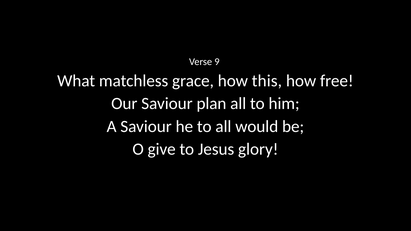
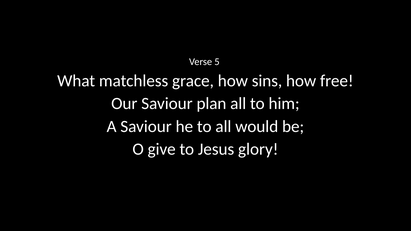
9: 9 -> 5 (217, 62)
this: this -> sins (267, 81)
